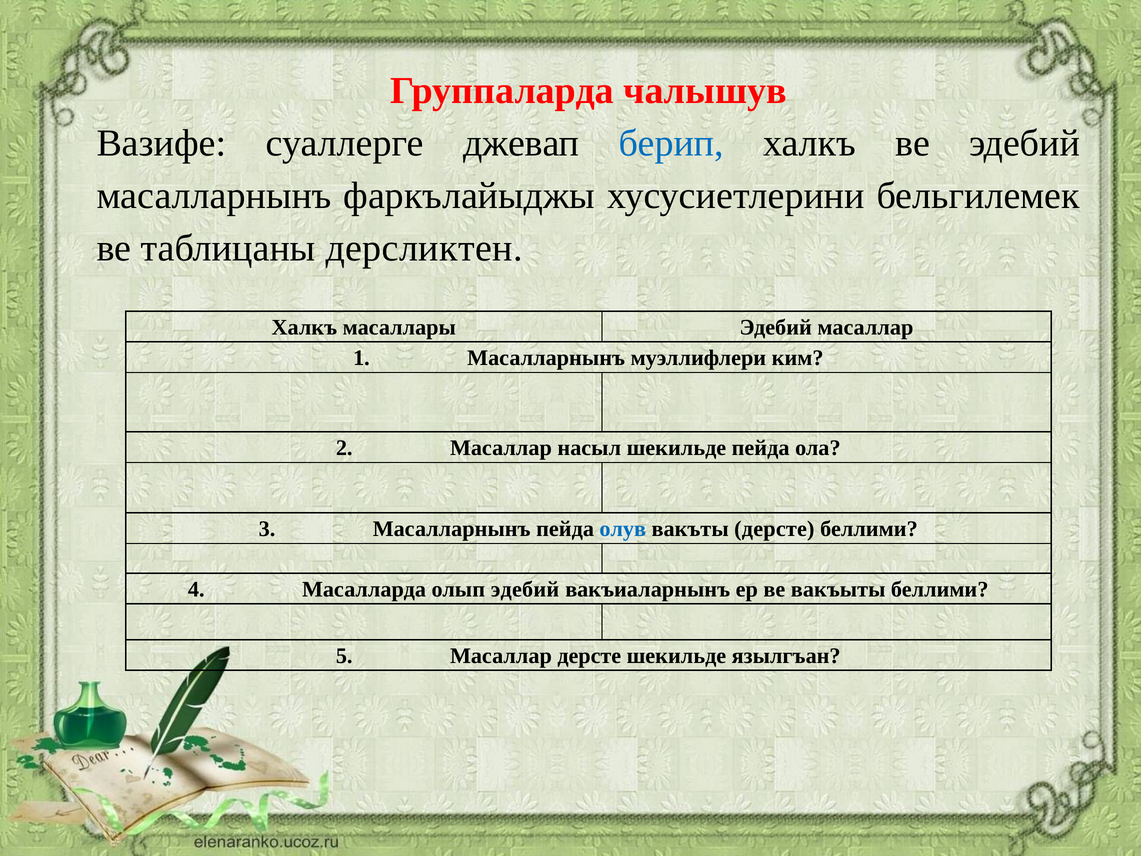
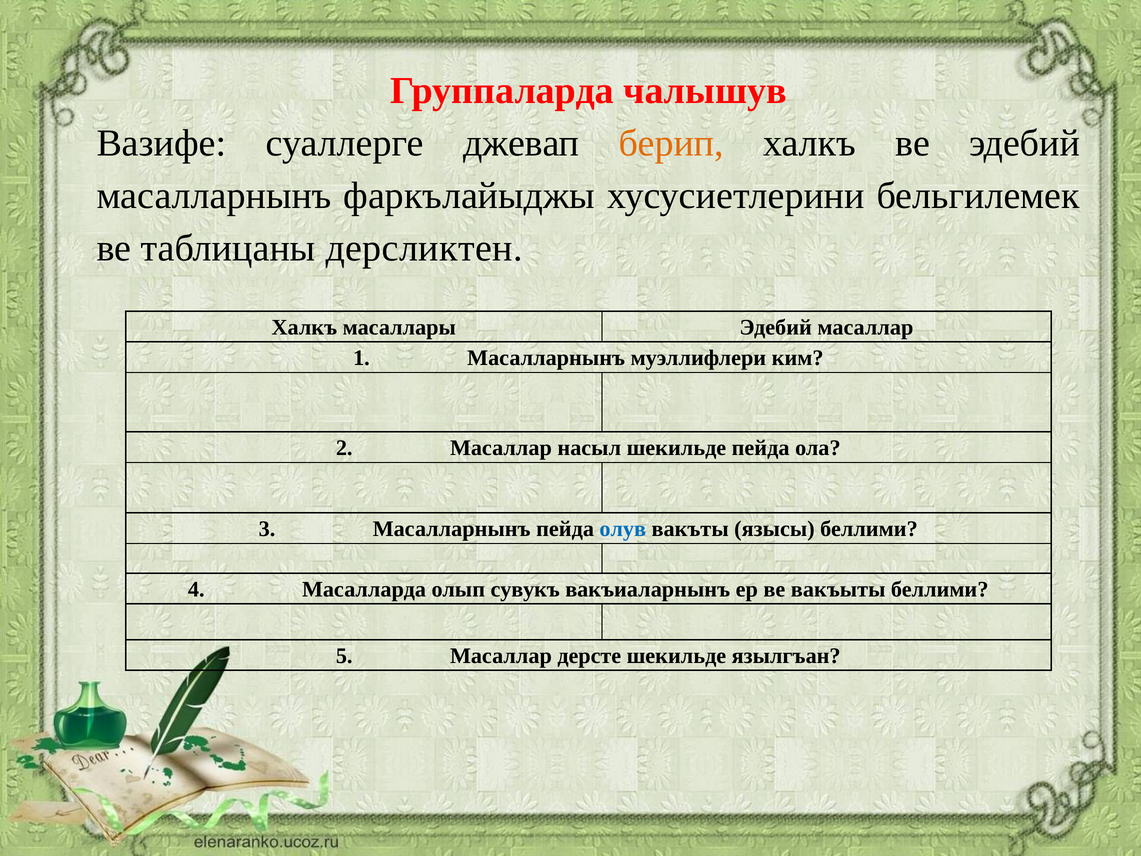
берип colour: blue -> orange (671, 143)
вакъты дерсте: дерсте -> язысы (774, 529)
олып эдебий: эдебий -> сувукъ (525, 589)
